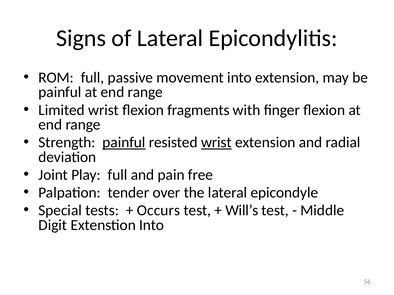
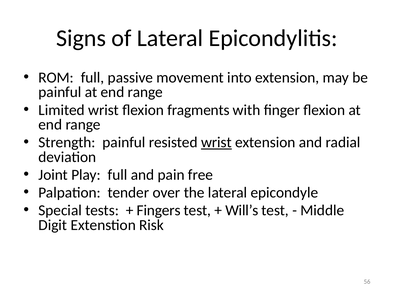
painful underline: present -> none (124, 143)
Occurs: Occurs -> Fingers (159, 211)
Extenstion Into: Into -> Risk (152, 225)
